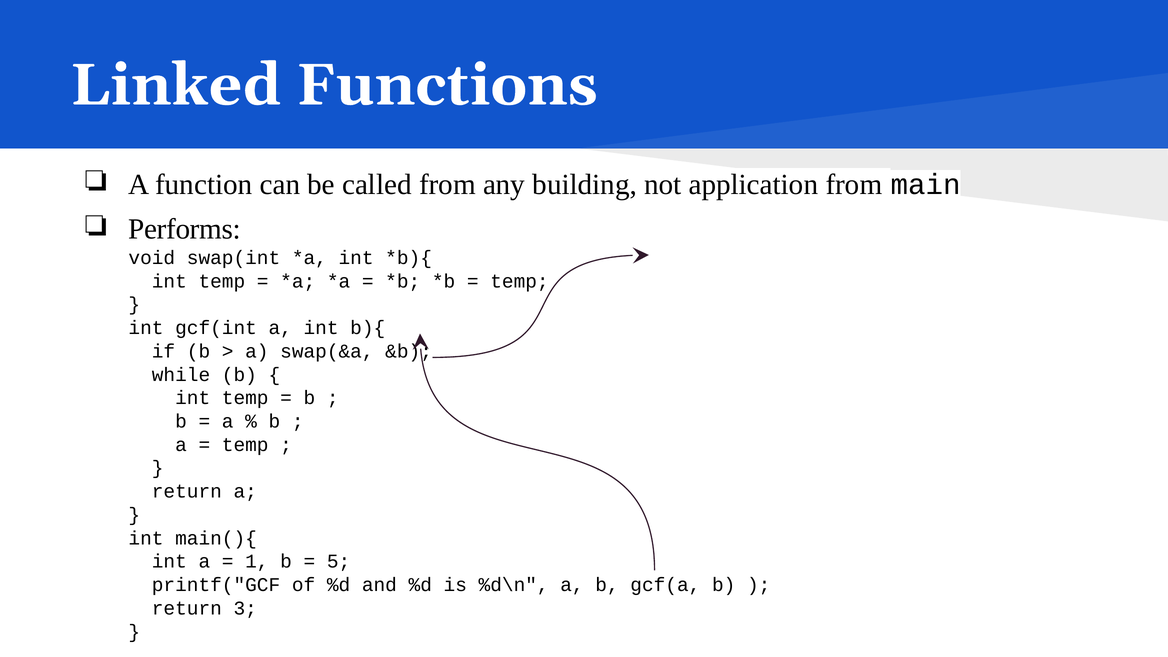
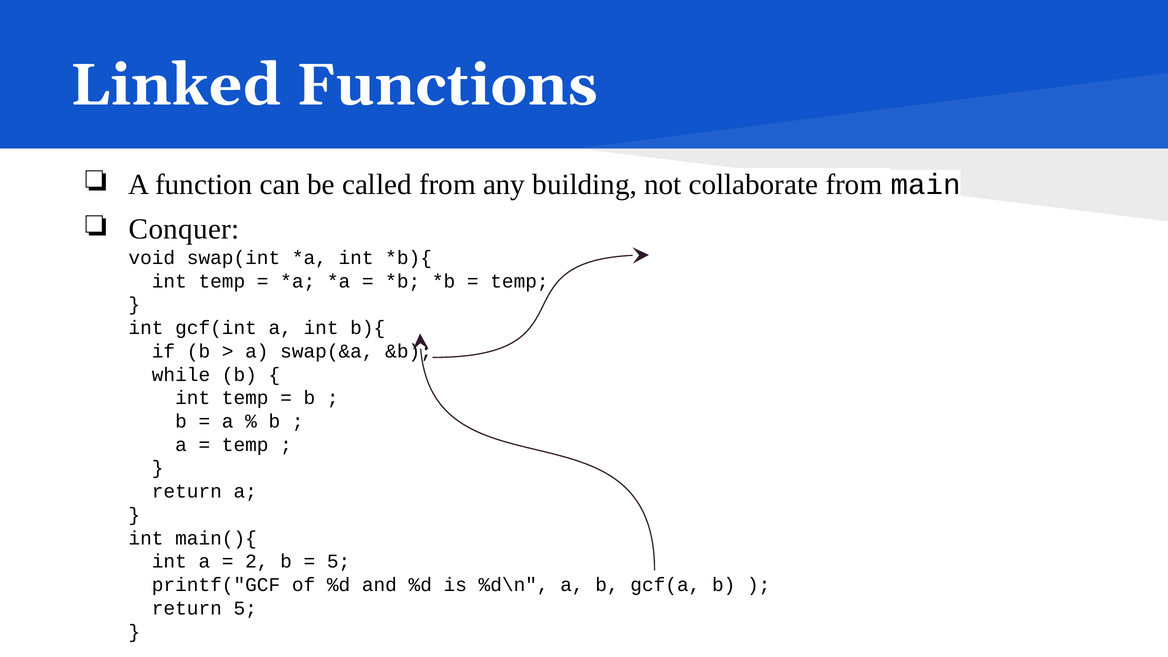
application: application -> collaborate (753, 185)
Performs: Performs -> Conquer (184, 229)
1: 1 -> 2 (257, 562)
return 3: 3 -> 5 (245, 608)
